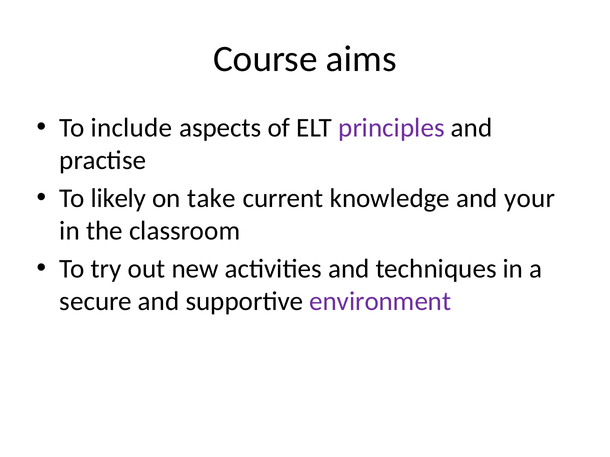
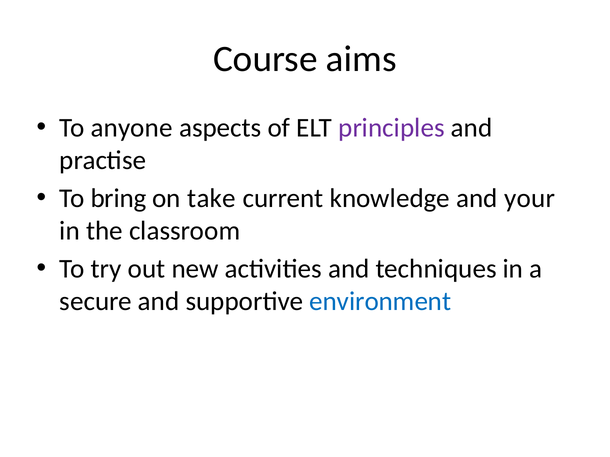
include: include -> anyone (132, 128)
likely: likely -> bring (118, 198)
environment colour: purple -> blue (380, 302)
